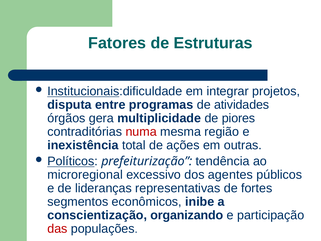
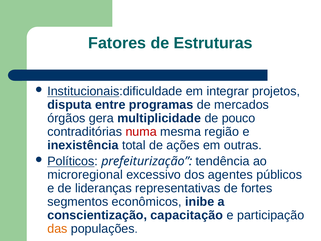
atividades: atividades -> mercados (242, 105)
piores: piores -> pouco (239, 118)
organizando: organizando -> capacitação (187, 215)
das colour: red -> orange (57, 229)
